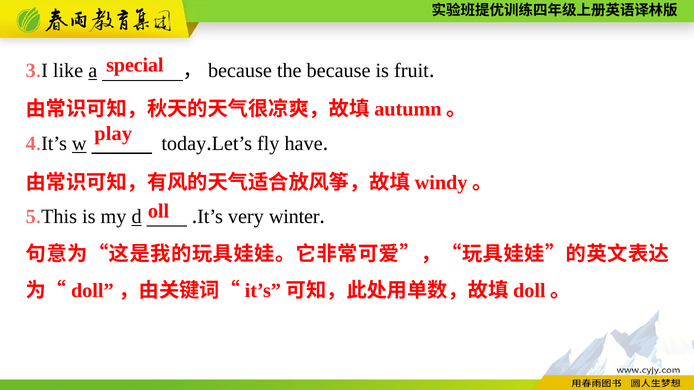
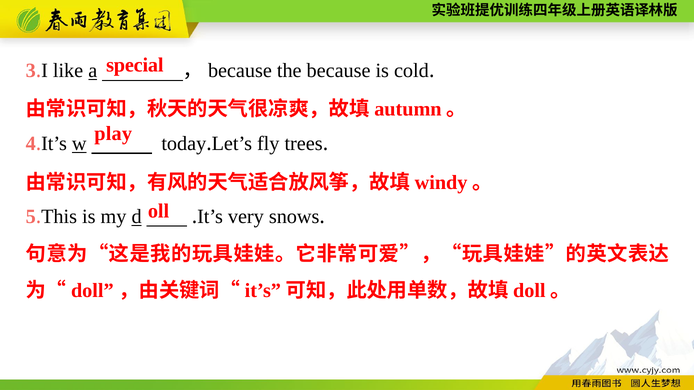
fruit: fruit -> cold (411, 71)
have: have -> trees (304, 144)
winter: winter -> snows (294, 217)
